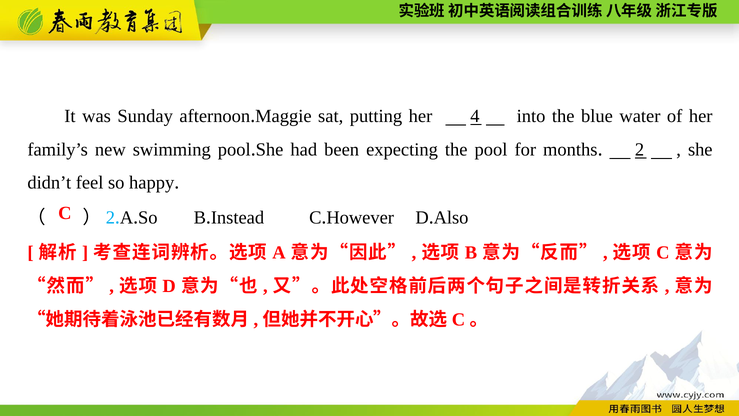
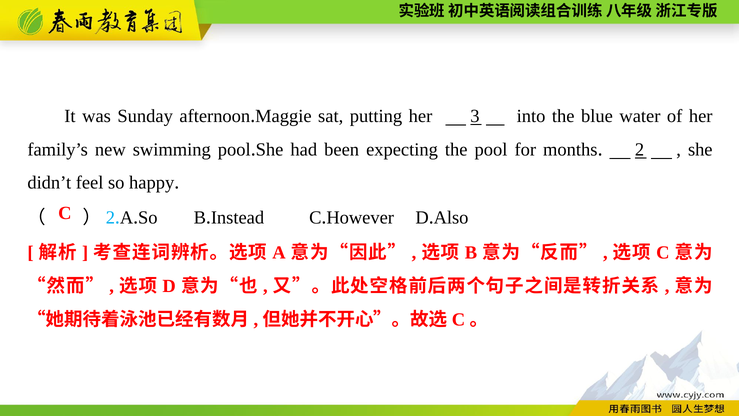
4: 4 -> 3 (475, 116)
